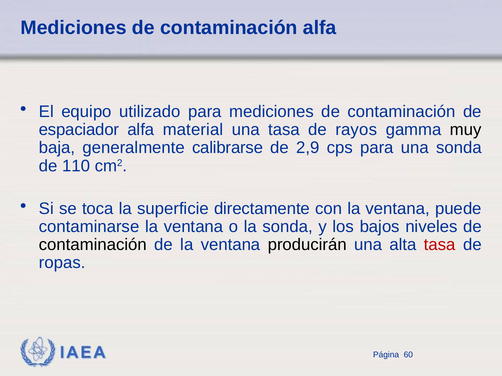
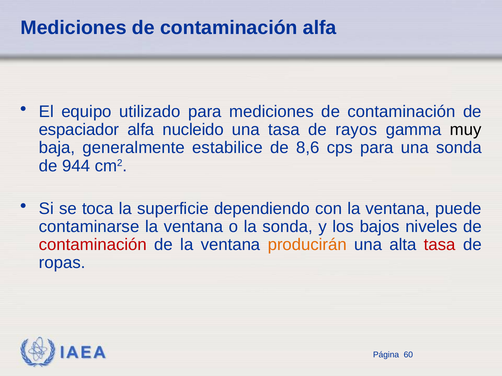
material: material -> nucleido (193, 130)
calibrarse: calibrarse -> estabilice (227, 148)
2,9: 2,9 -> 8,6 (308, 148)
110: 110 -> 944 (76, 166)
directamente: directamente -> dependiendo (262, 209)
contaminación colour: black -> red (93, 245)
producirán colour: black -> orange (307, 245)
